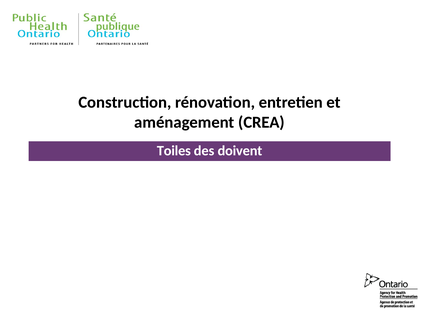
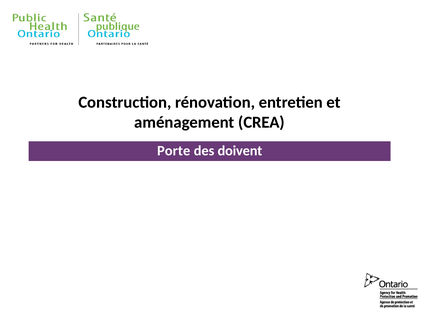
Toiles: Toiles -> Porte (174, 151)
